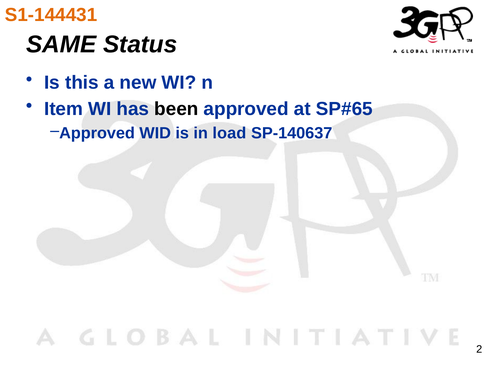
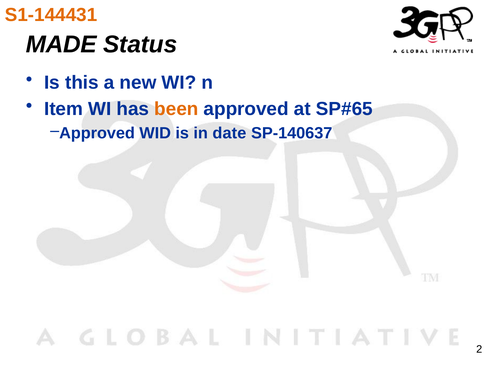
SAME: SAME -> MADE (61, 45)
been colour: black -> orange (176, 109)
load: load -> date (229, 133)
